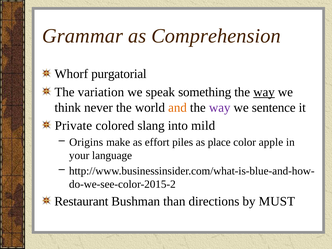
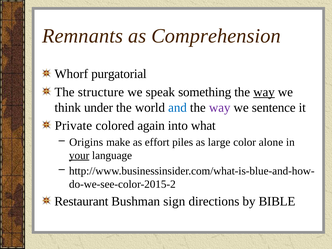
Grammar: Grammar -> Remnants (83, 36)
variation: variation -> structure (101, 92)
never: never -> under (99, 108)
and colour: orange -> blue (177, 108)
slang: slang -> again (151, 126)
mild: mild -> what (203, 126)
place: place -> large (219, 142)
apple: apple -> alone (271, 142)
your underline: none -> present (79, 155)
than: than -> sign (174, 201)
MUST: MUST -> BIBLE (277, 201)
